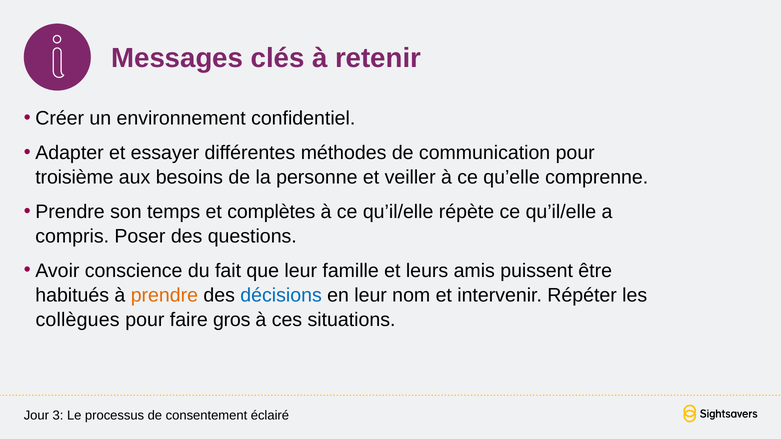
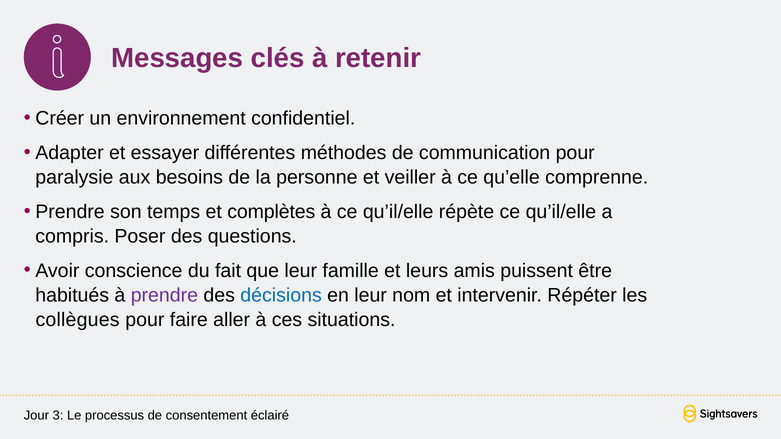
troisième: troisième -> paralysie (74, 178)
prendre colour: orange -> purple (164, 295)
gros: gros -> aller (232, 320)
